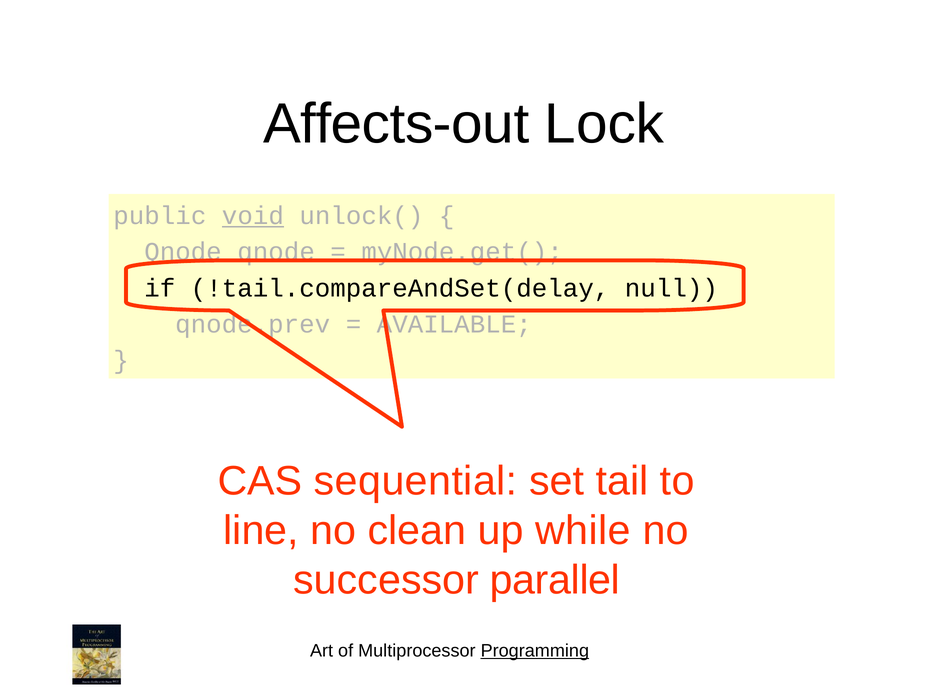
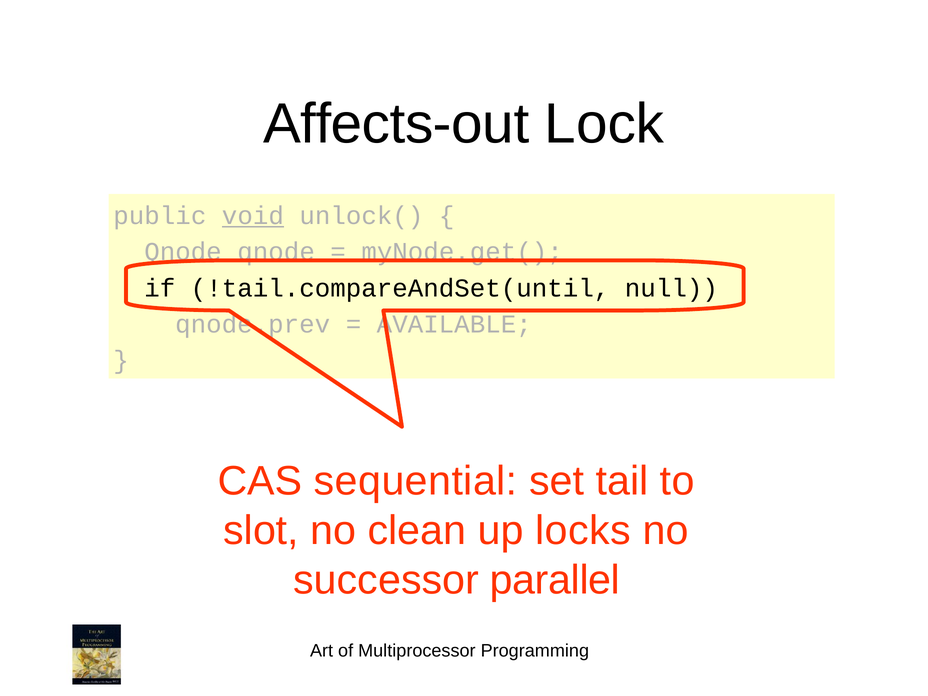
!tail.compareAndSet(delay: !tail.compareAndSet(delay -> !tail.compareAndSet(until (400, 288)
line: line -> slot (261, 530)
while: while -> locks (583, 530)
Programming underline: present -> none (535, 651)
